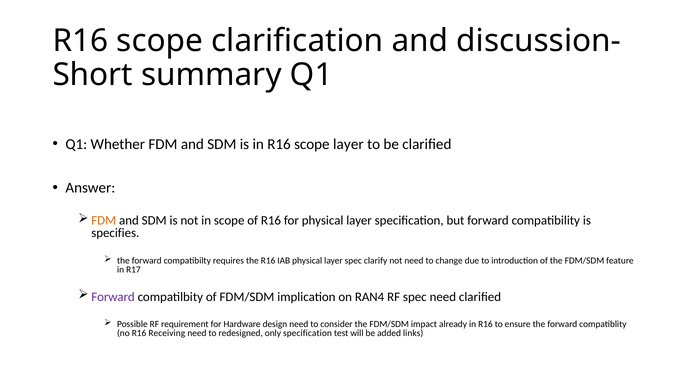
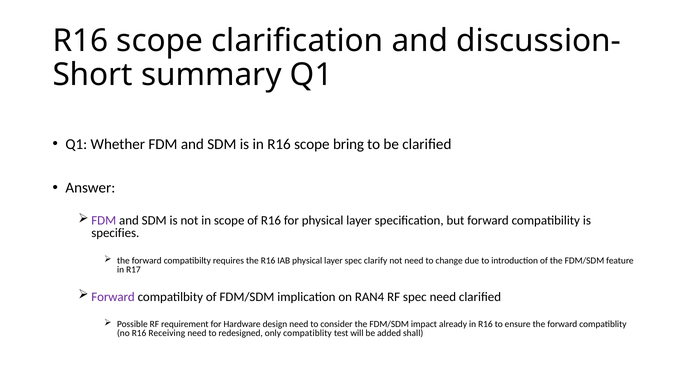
scope layer: layer -> bring (349, 144)
FDM colour: orange -> purple (104, 220)
only specification: specification -> compatiblity (307, 333)
links: links -> shall (413, 333)
